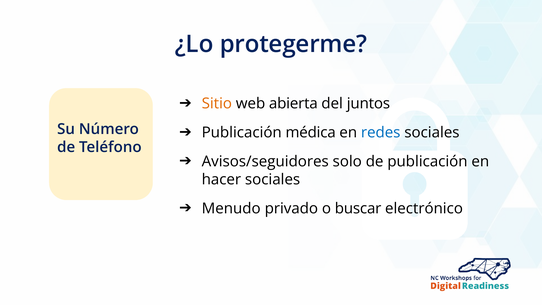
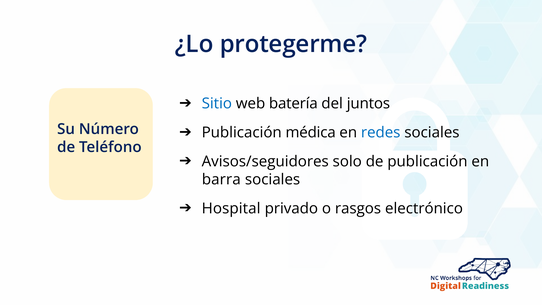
Sitio colour: orange -> blue (217, 104)
abierta: abierta -> batería (293, 104)
hacer: hacer -> barra (221, 180)
Menudo: Menudo -> Hospital (231, 208)
buscar: buscar -> rasgos (358, 208)
